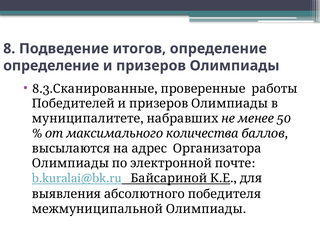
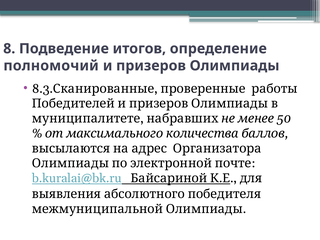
определение: определение -> полномочий (51, 66)
